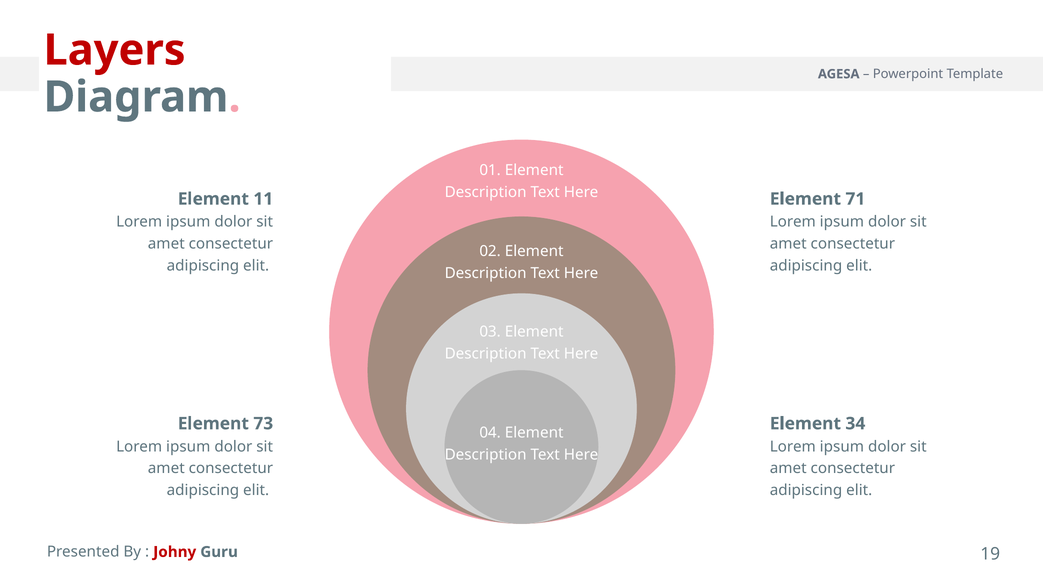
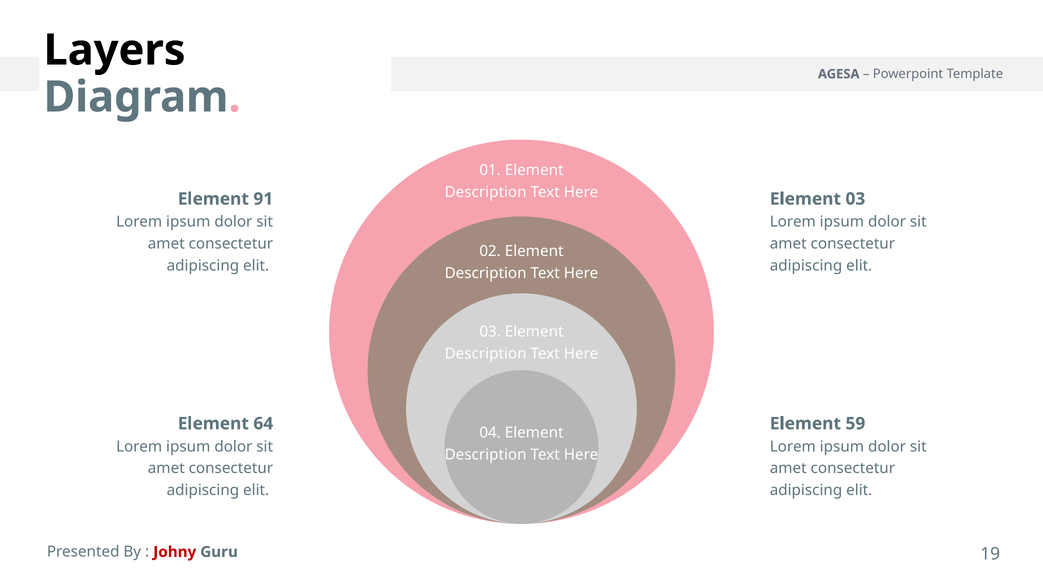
Layers colour: red -> black (115, 50)
11: 11 -> 91 (263, 199)
Element 71: 71 -> 03 (855, 199)
73: 73 -> 64 (263, 424)
34: 34 -> 59 (855, 424)
